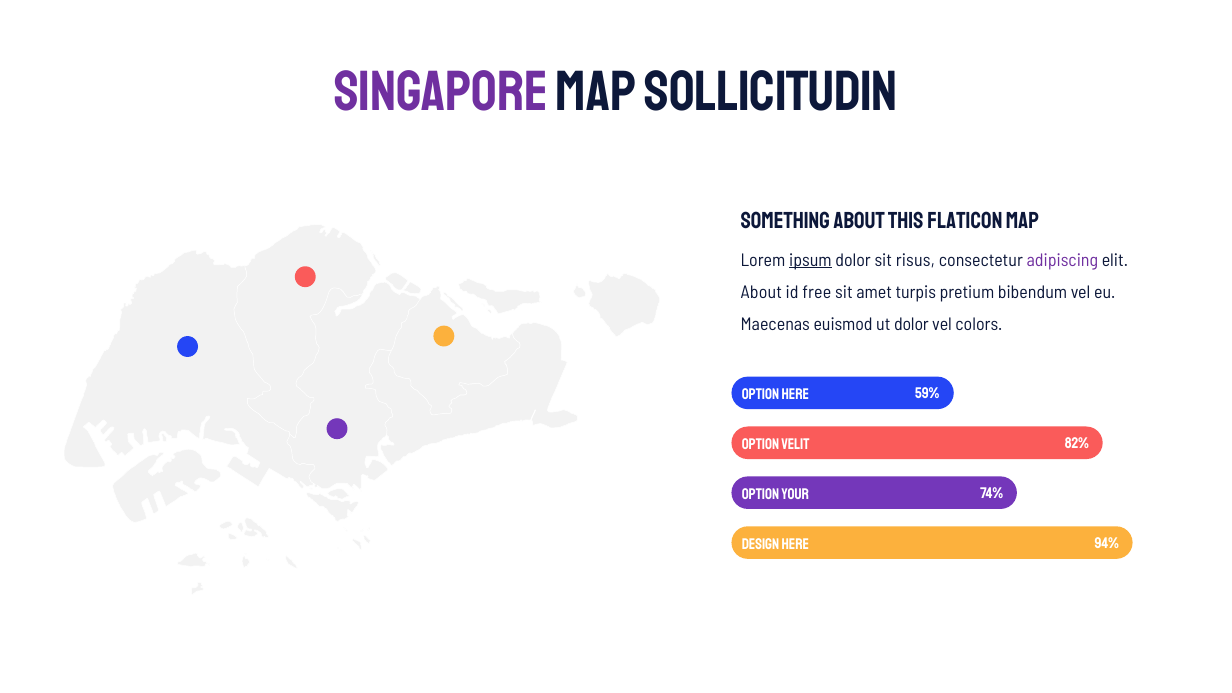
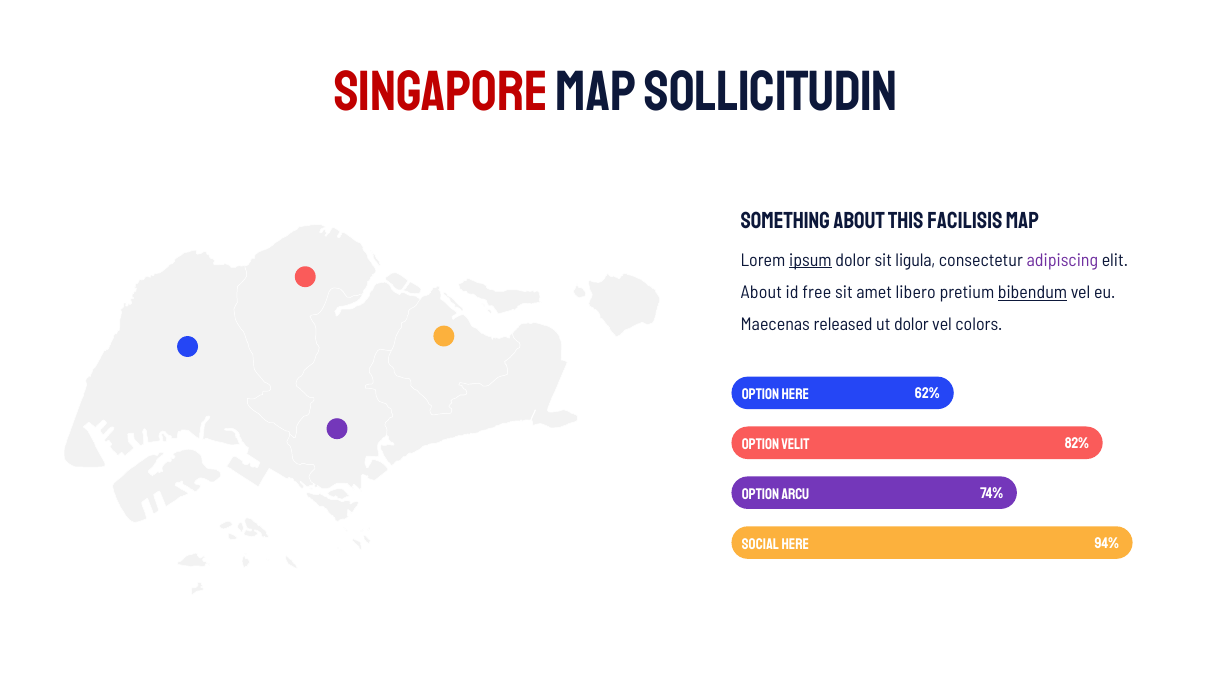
Singapore colour: purple -> red (441, 91)
Flaticon: Flaticon -> Facilisis (965, 221)
risus: risus -> ligula (915, 260)
turpis: turpis -> libero (916, 292)
bibendum underline: none -> present (1033, 292)
euismod: euismod -> released (843, 325)
59%: 59% -> 62% (927, 394)
Your: Your -> Arcu (795, 494)
Design: Design -> Social (760, 544)
